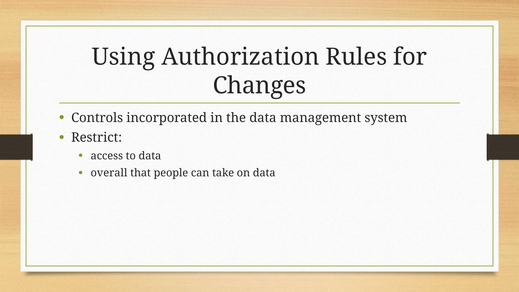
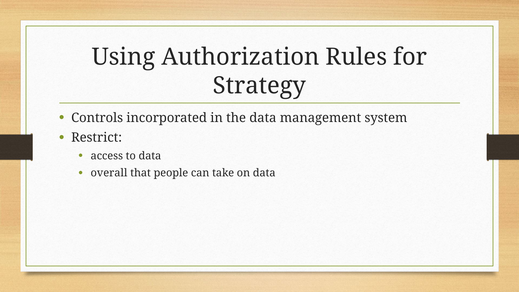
Changes: Changes -> Strategy (259, 85)
